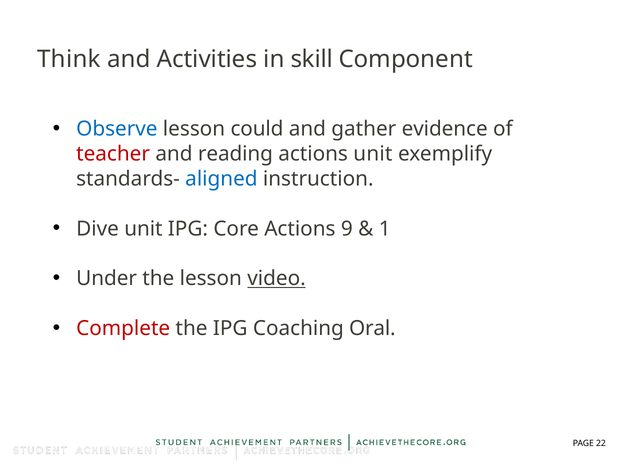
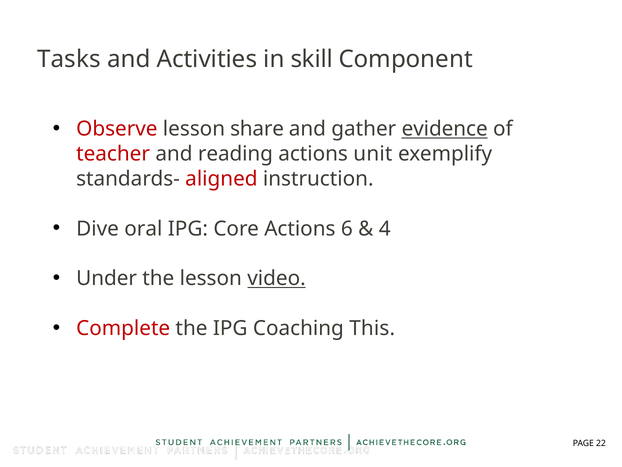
Think: Think -> Tasks (69, 59)
Observe colour: blue -> red (117, 129)
could: could -> share (257, 129)
evidence underline: none -> present (445, 129)
aligned colour: blue -> red (221, 179)
Dive unit: unit -> oral (143, 228)
9: 9 -> 6 (347, 228)
1: 1 -> 4 (385, 228)
Oral: Oral -> This (372, 328)
